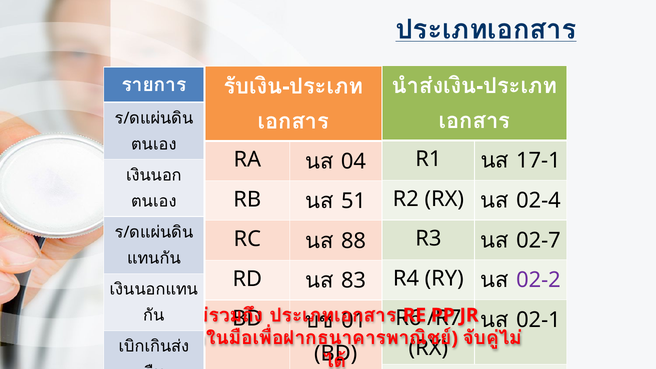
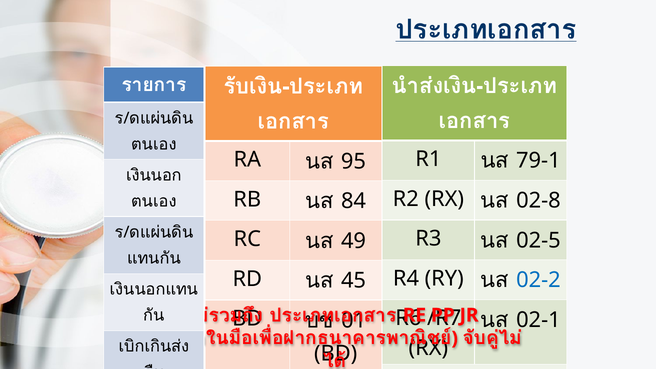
17-1: 17-1 -> 79-1 (538, 161)
04: 04 -> 95 (353, 161)
02-4: 02-4 -> 02-8 (538, 201)
51: 51 -> 84 (354, 201)
02-7: 02-7 -> 02-5 (538, 240)
88: 88 -> 49 (354, 241)
02-2 colour: purple -> blue (538, 280)
83: 83 -> 45 (354, 281)
